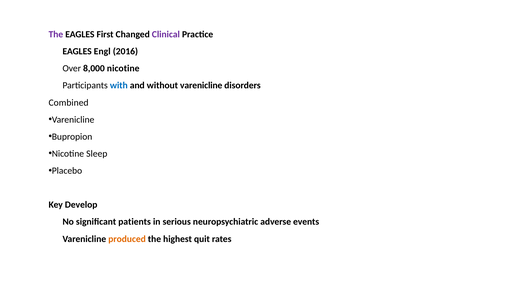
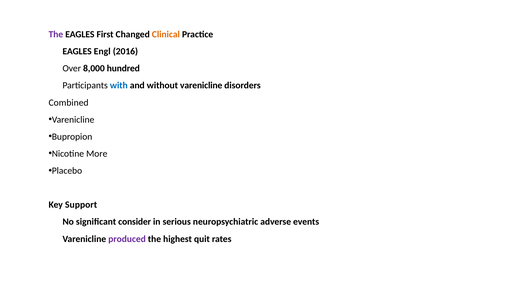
Clinical colour: purple -> orange (166, 34)
8,000 nicotine: nicotine -> hundred (123, 69)
Sleep: Sleep -> More (97, 154)
Develop: Develop -> Support (81, 205)
patients: patients -> consider (135, 222)
produced colour: orange -> purple (127, 239)
